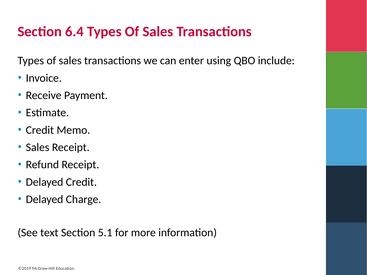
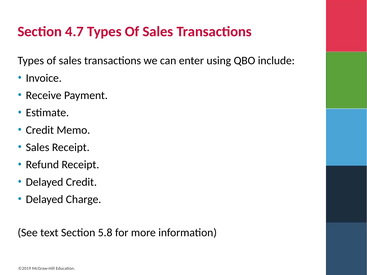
6.4: 6.4 -> 4.7 (75, 32)
5.1: 5.1 -> 5.8 (105, 233)
